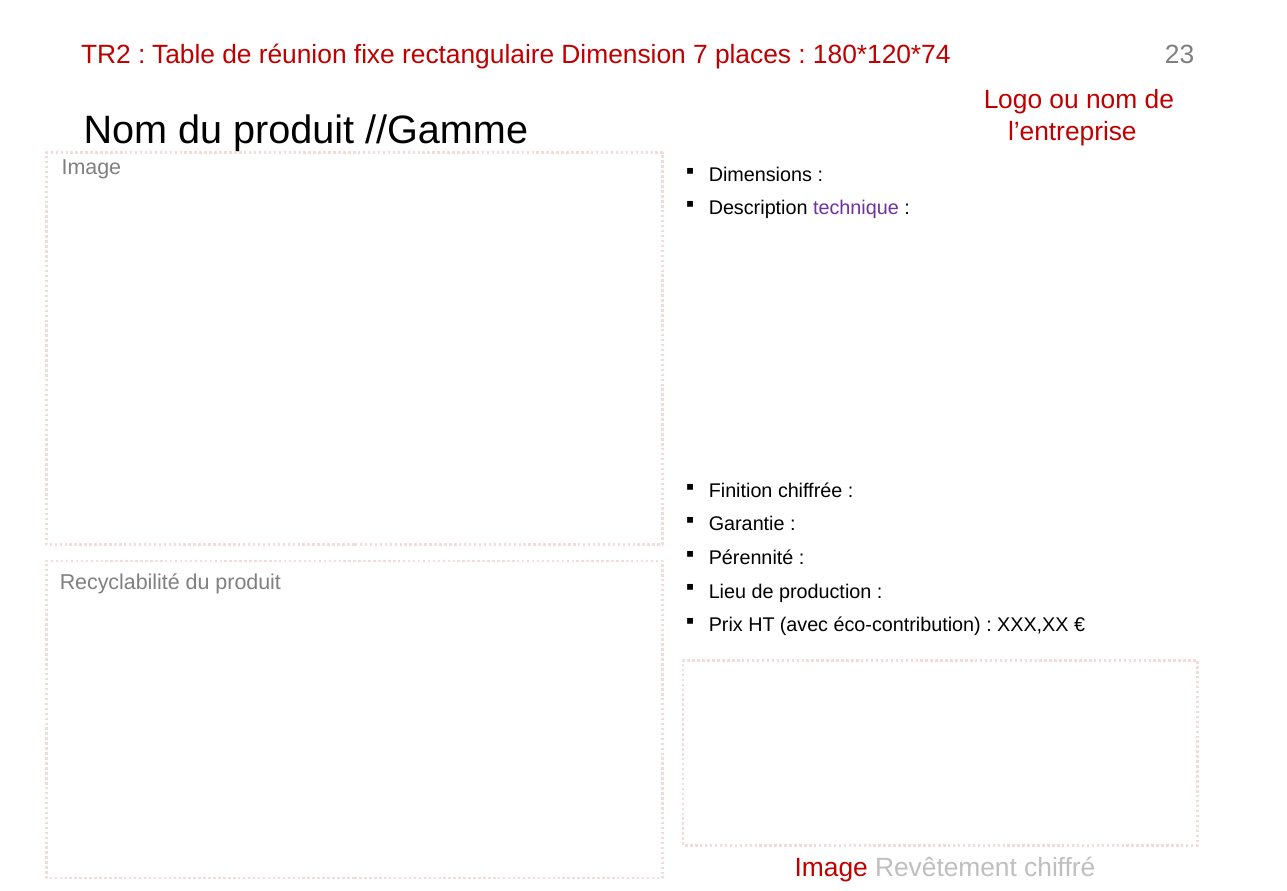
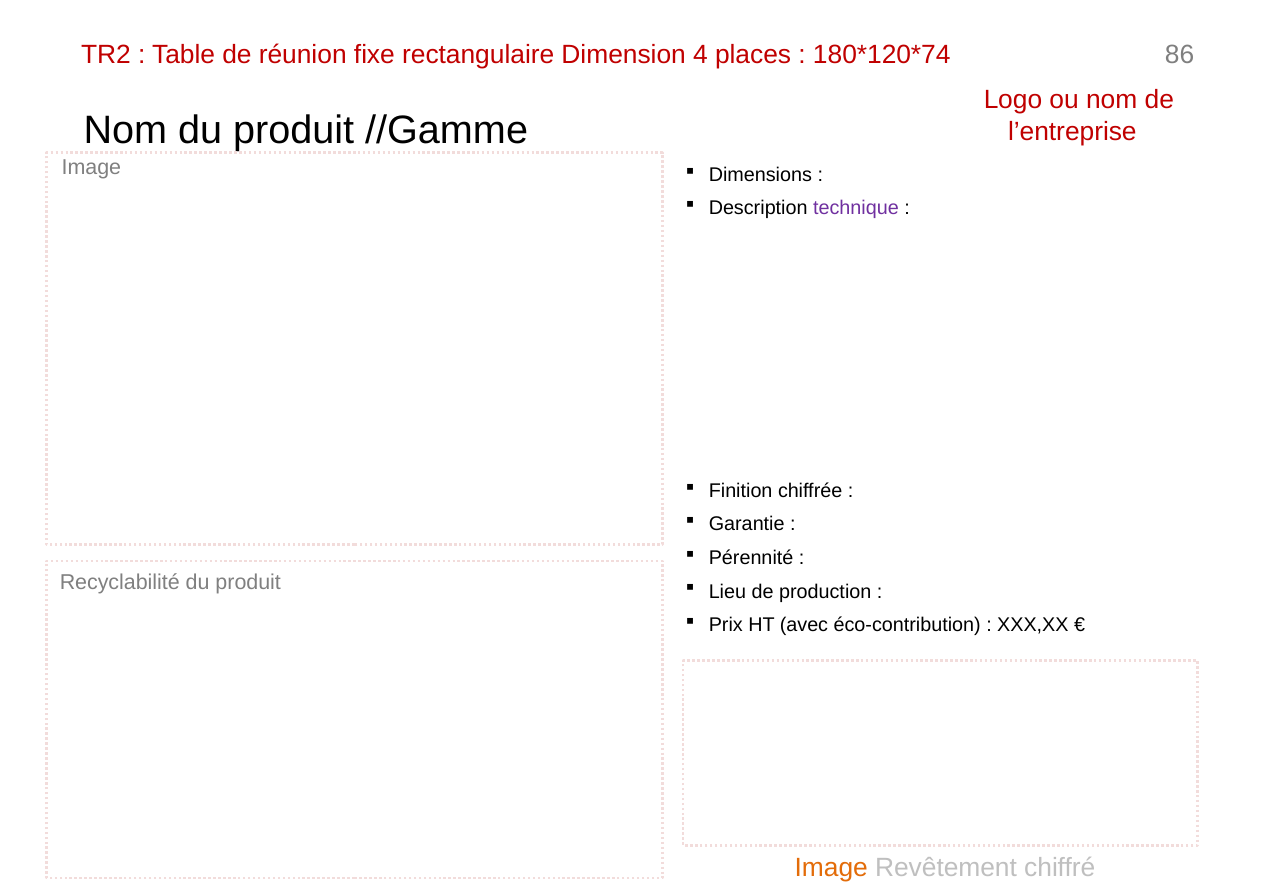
7: 7 -> 4 (700, 54)
23: 23 -> 86 (1180, 54)
Image colour: red -> orange (831, 868)
